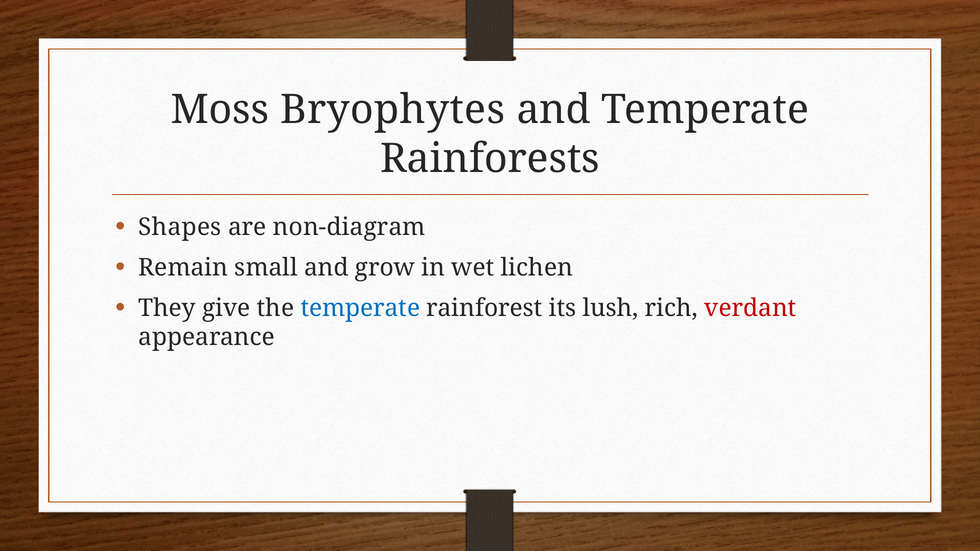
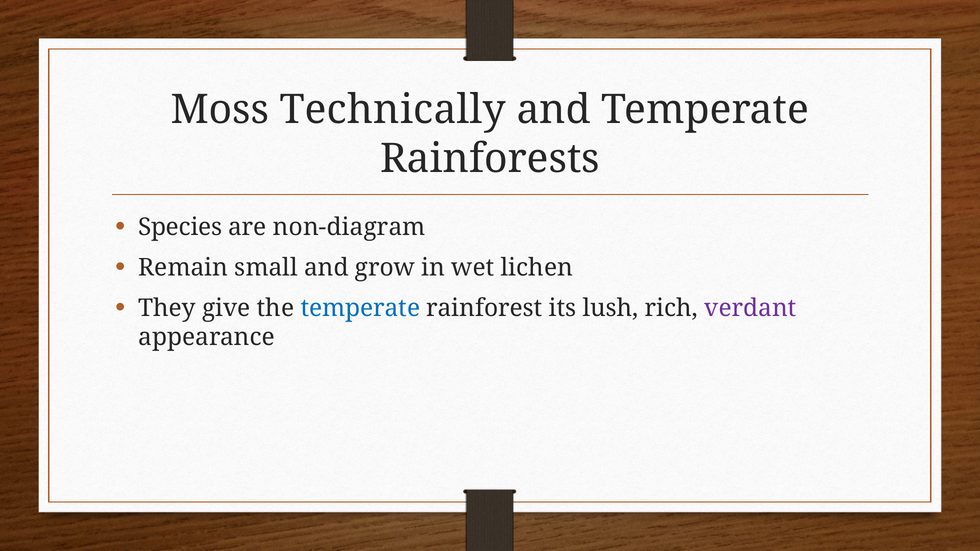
Bryophytes: Bryophytes -> Technically (393, 110)
Shapes: Shapes -> Species (180, 227)
verdant colour: red -> purple (750, 308)
